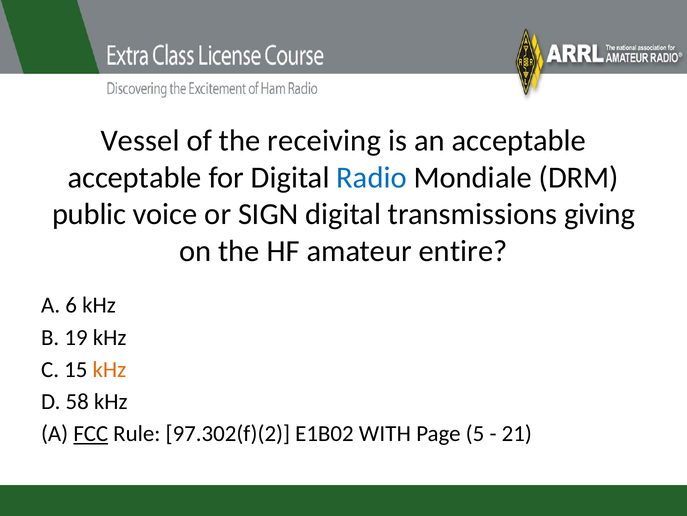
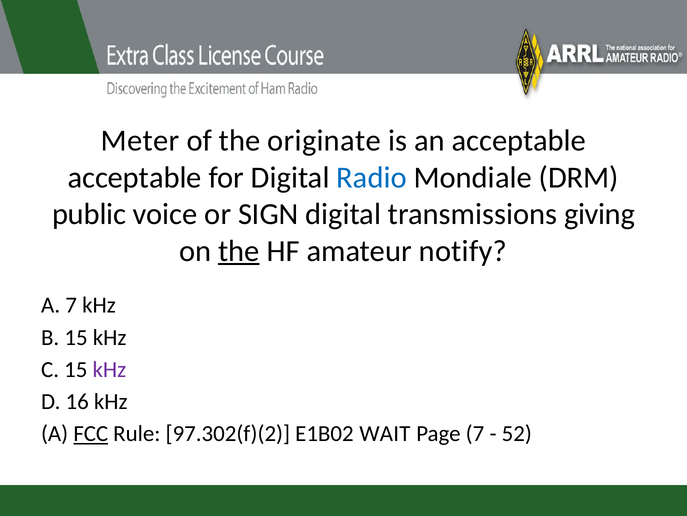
Vessel: Vessel -> Meter (140, 141)
receiving: receiving -> originate (324, 141)
the underline: none -> present (239, 251)
entire: entire -> notify (463, 251)
A 6: 6 -> 7 (71, 305)
B 19: 19 -> 15 (76, 337)
kHz colour: orange -> purple (109, 369)
58: 58 -> 16 (77, 401)
WITH: WITH -> WAIT (385, 433)
Page 5: 5 -> 7 (475, 433)
21: 21 -> 52 (517, 433)
